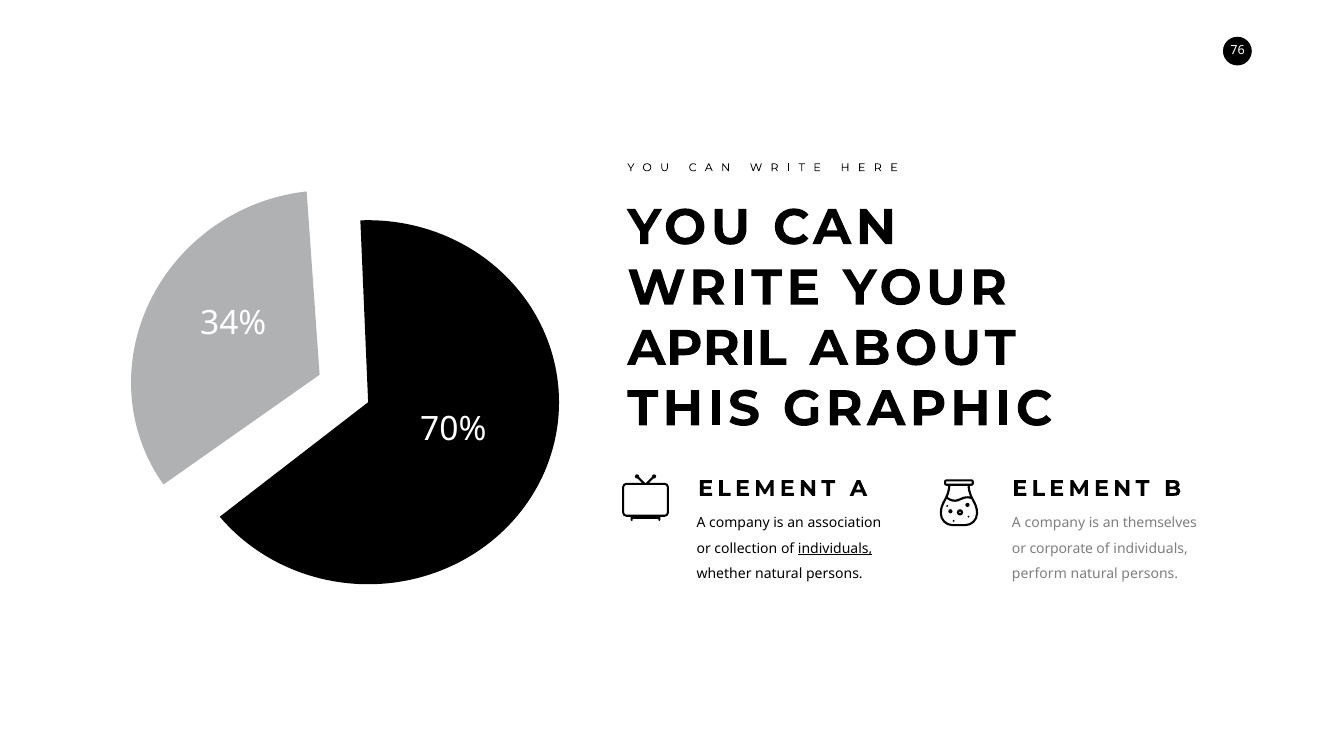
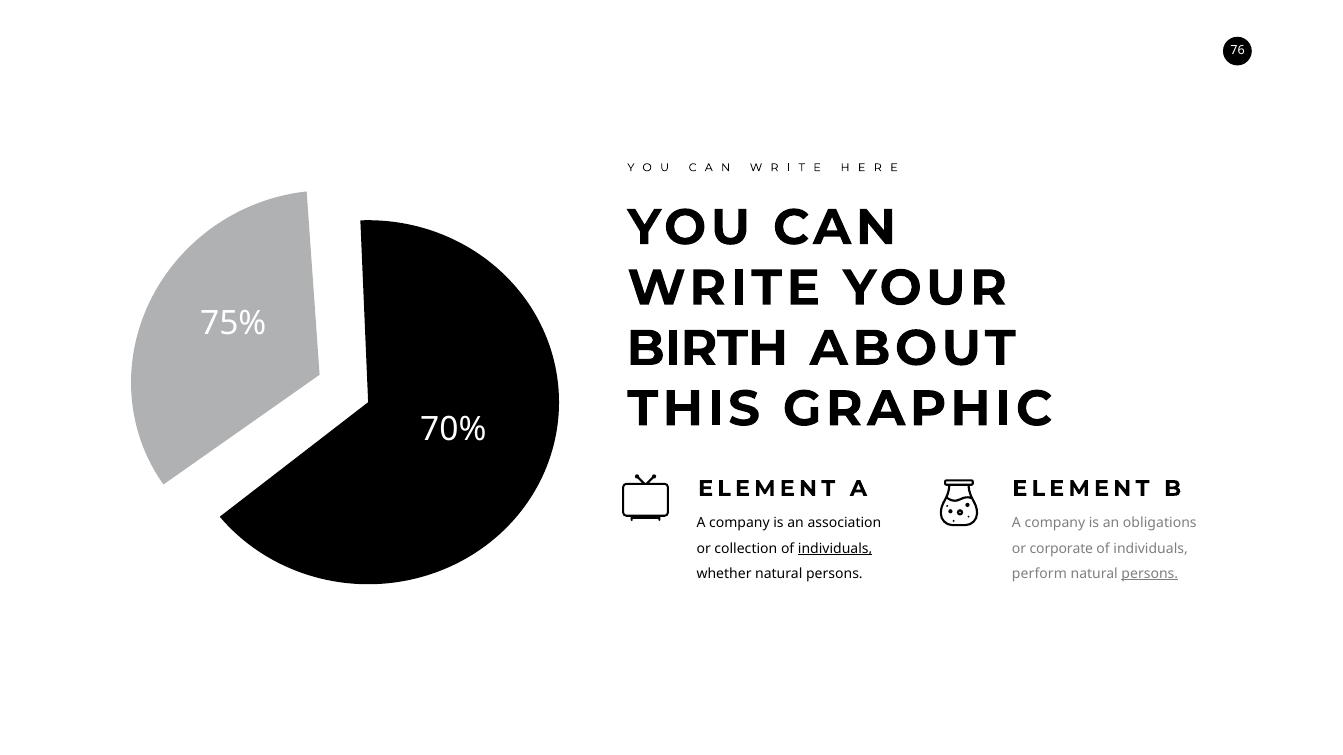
34%: 34% -> 75% (233, 323)
APRIL: APRIL -> BIRTH (707, 349)
themselves: themselves -> obligations (1160, 524)
persons underline: none -> present (1150, 574)
